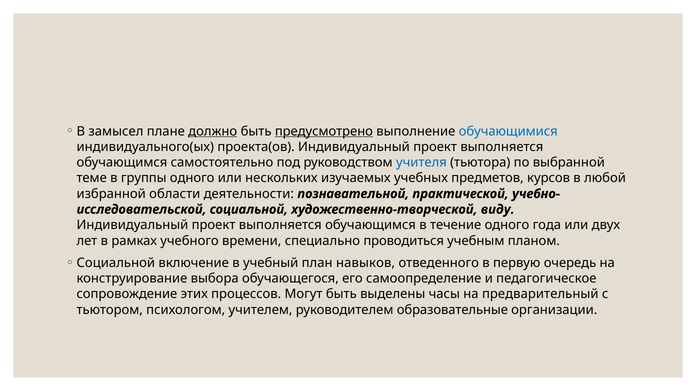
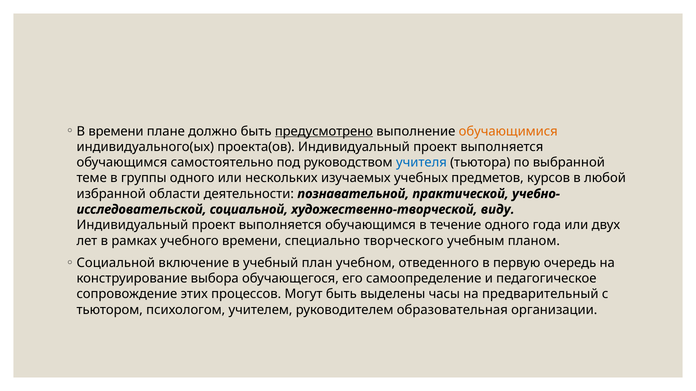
В замысел: замысел -> времени (116, 131)
должно underline: present -> none (213, 131)
обучающимися colour: blue -> orange (508, 131)
проводиться: проводиться -> творческого (404, 241)
навыков: навыков -> учебном (366, 263)
образовательные: образовательные -> образовательная (452, 310)
